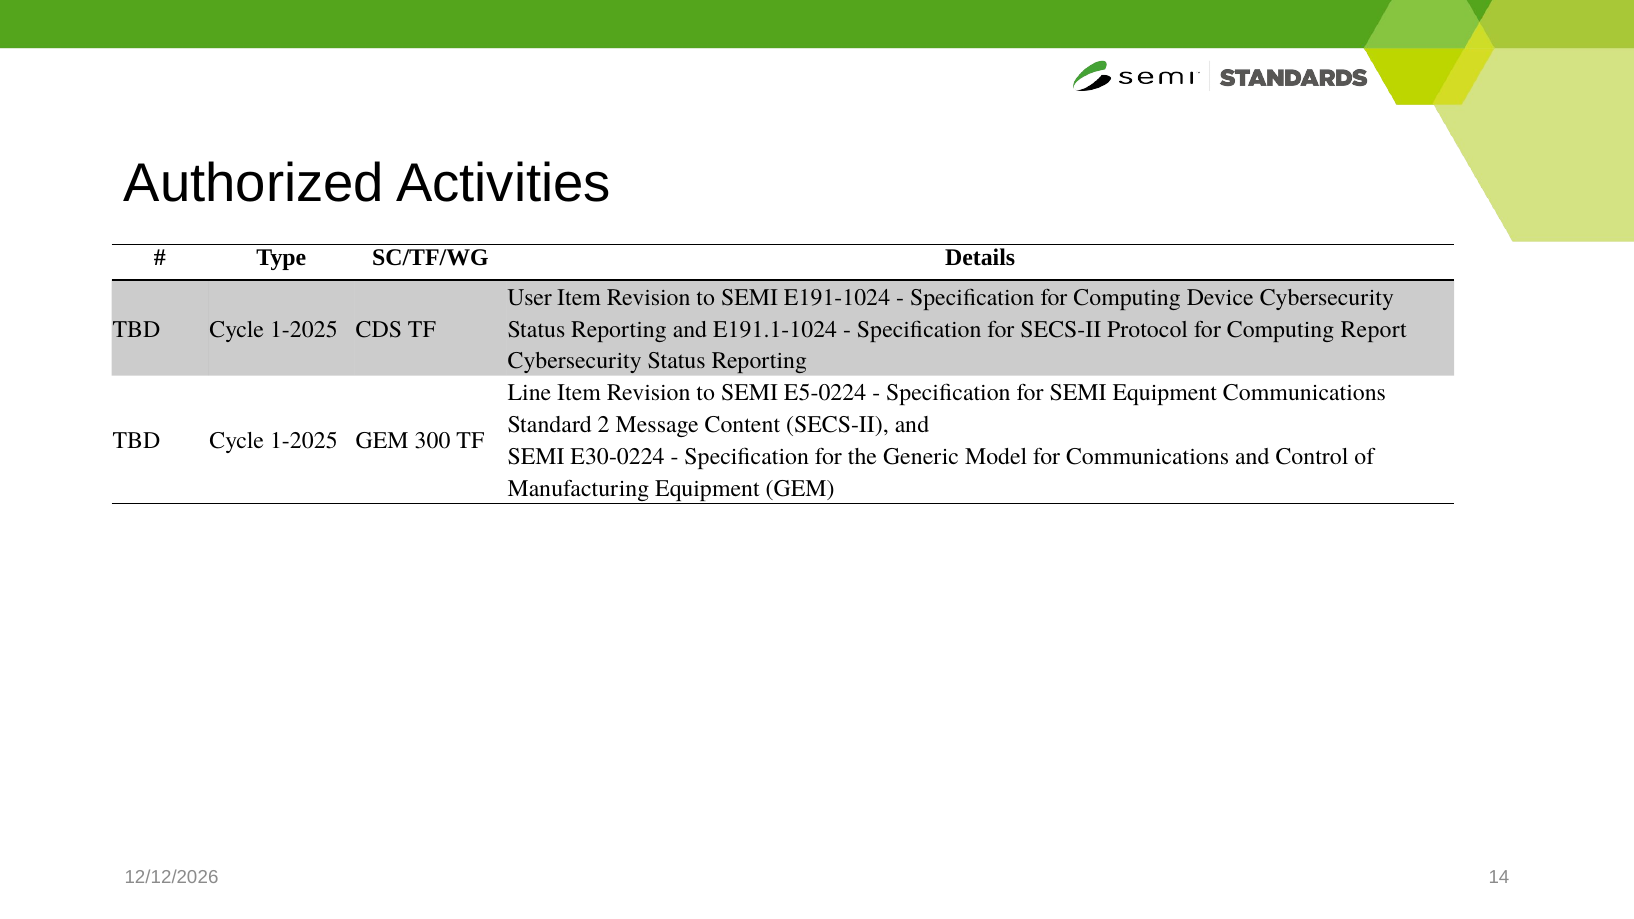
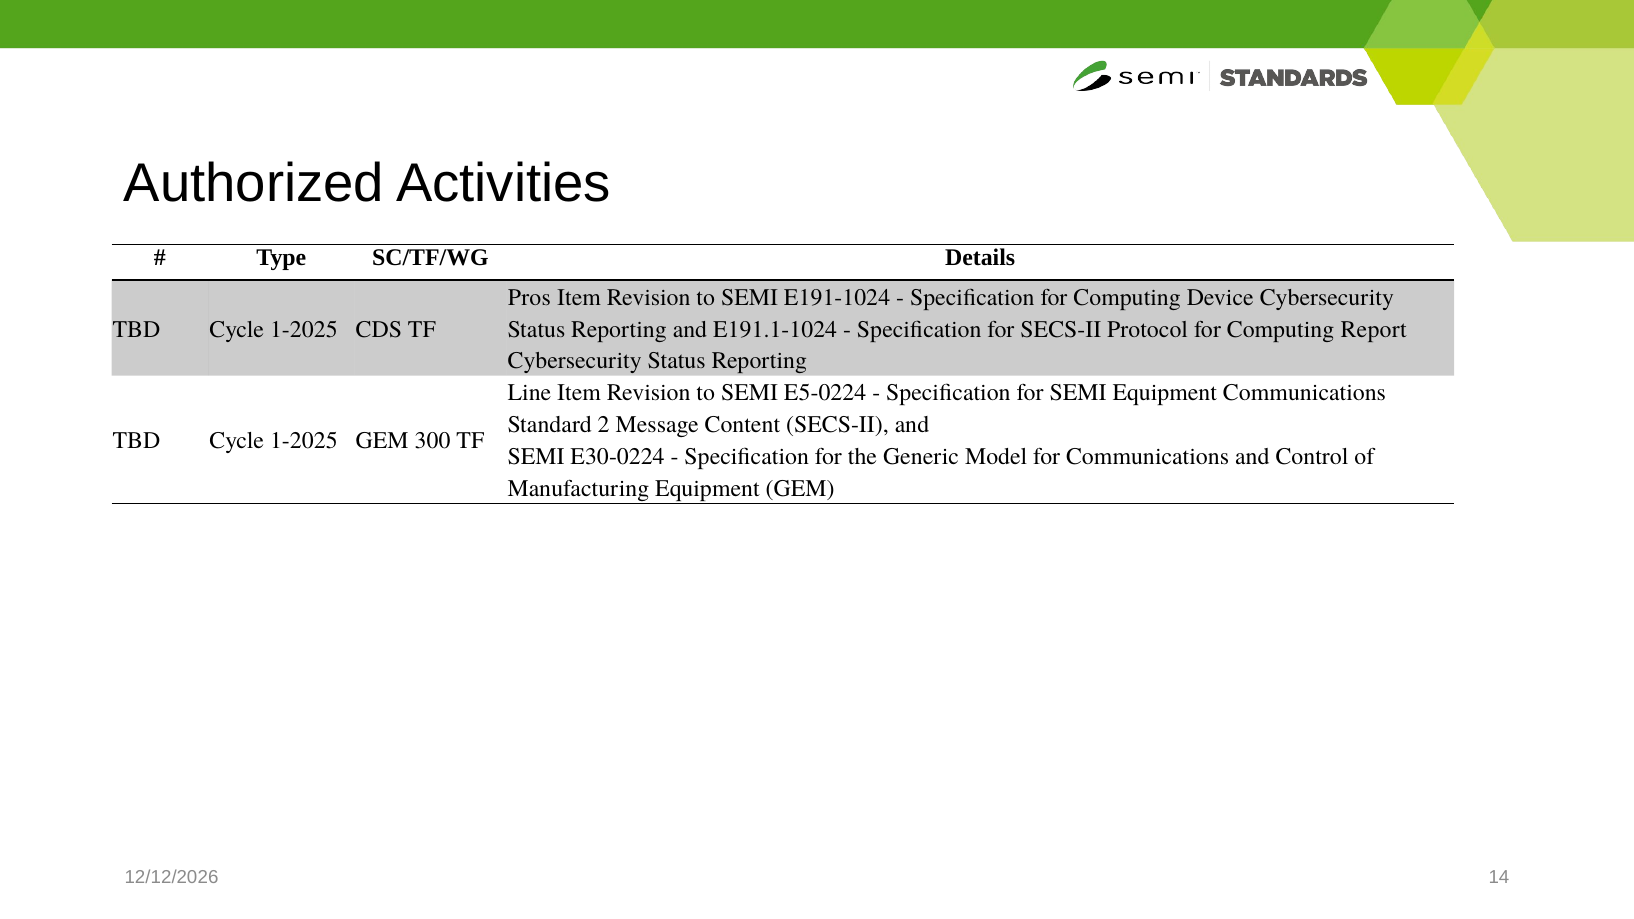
User: User -> Pros (529, 297)
